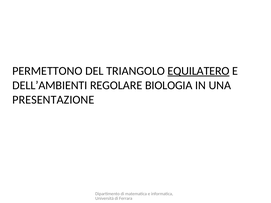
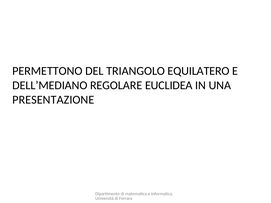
EQUILATERO underline: present -> none (199, 71)
DELL’AMBIENTI: DELL’AMBIENTI -> DELL’MEDIANO (50, 85)
BIOLOGIA: BIOLOGIA -> EUCLIDEA (169, 85)
